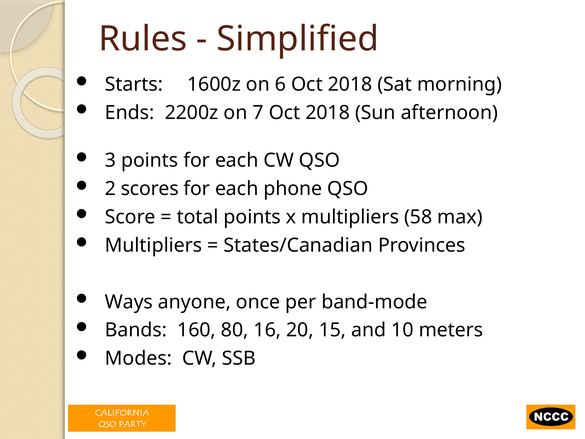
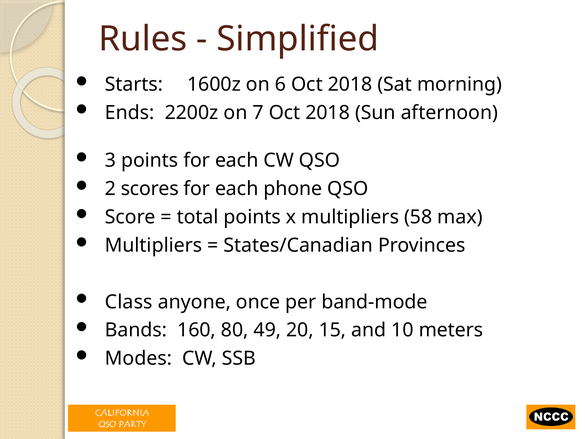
Ways: Ways -> Class (129, 302)
16: 16 -> 49 (267, 330)
